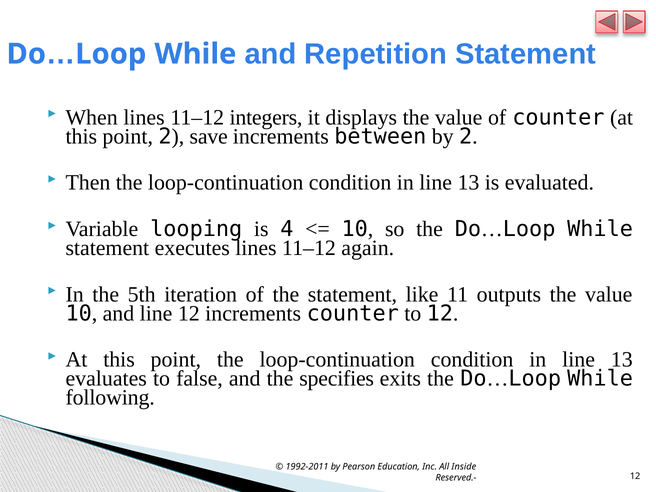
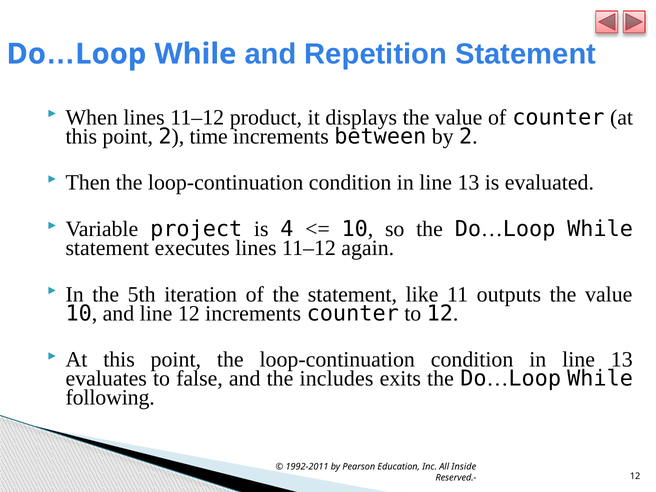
integers: integers -> product (266, 117)
save: save -> time (209, 136)
looping: looping -> project (196, 229)
specifies: specifies -> includes (336, 379)
